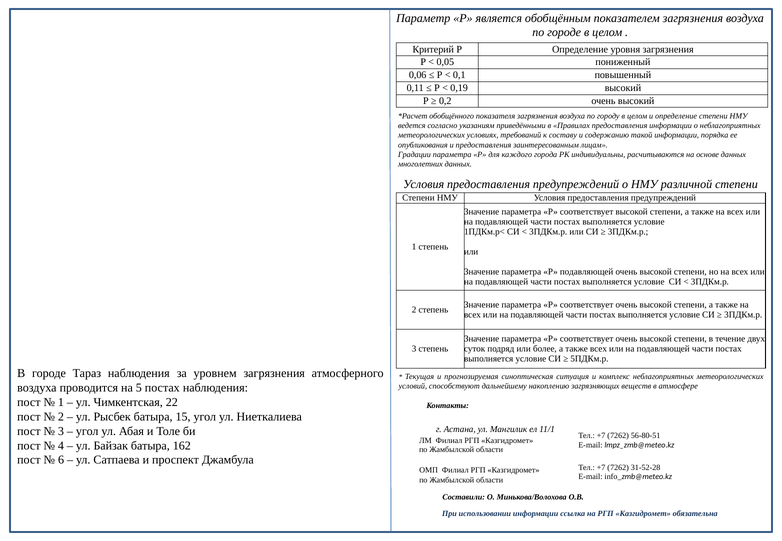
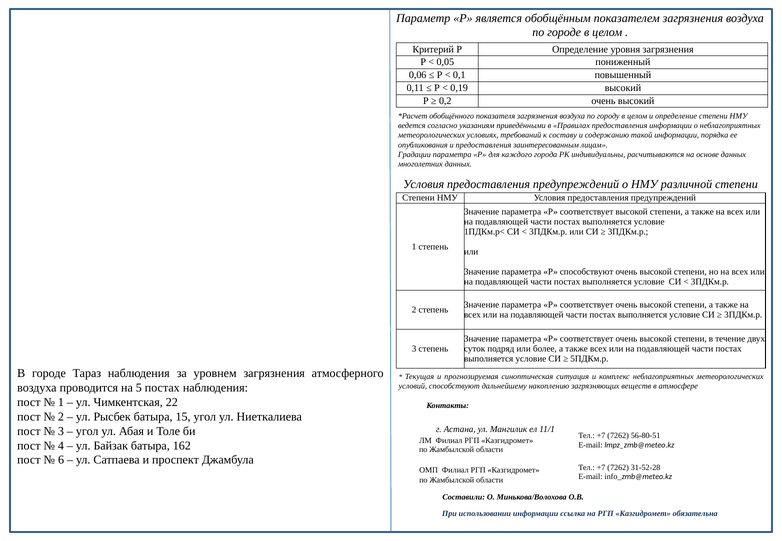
Р подавляющей: подавляющей -> способствуют (587, 272)
